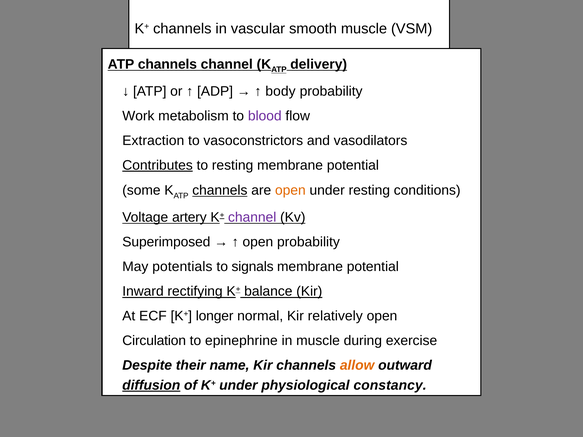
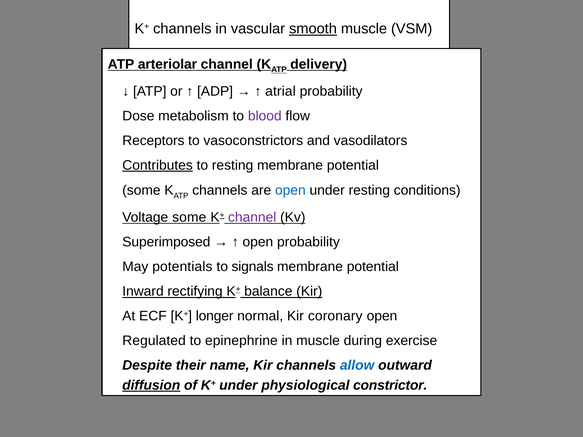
smooth underline: none -> present (313, 29)
channels: channels -> arteriolar (167, 64)
body: body -> atrial (280, 91)
Work: Work -> Dose (138, 116)
Extraction: Extraction -> Receptors (153, 141)
channels underline: present -> none (220, 191)
open colour: orange -> blue (290, 191)
Voltage artery: artery -> some (189, 217)
relatively: relatively -> coronary (335, 316)
Circulation: Circulation -> Regulated (154, 341)
allow colour: orange -> blue (357, 366)
constancy: constancy -> constrictor (390, 385)
